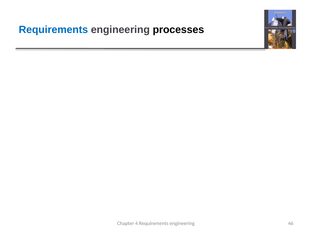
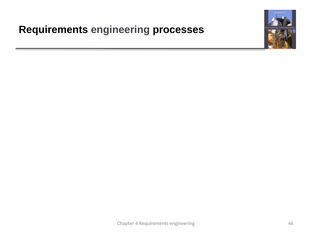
Requirements colour: blue -> black (53, 30)
